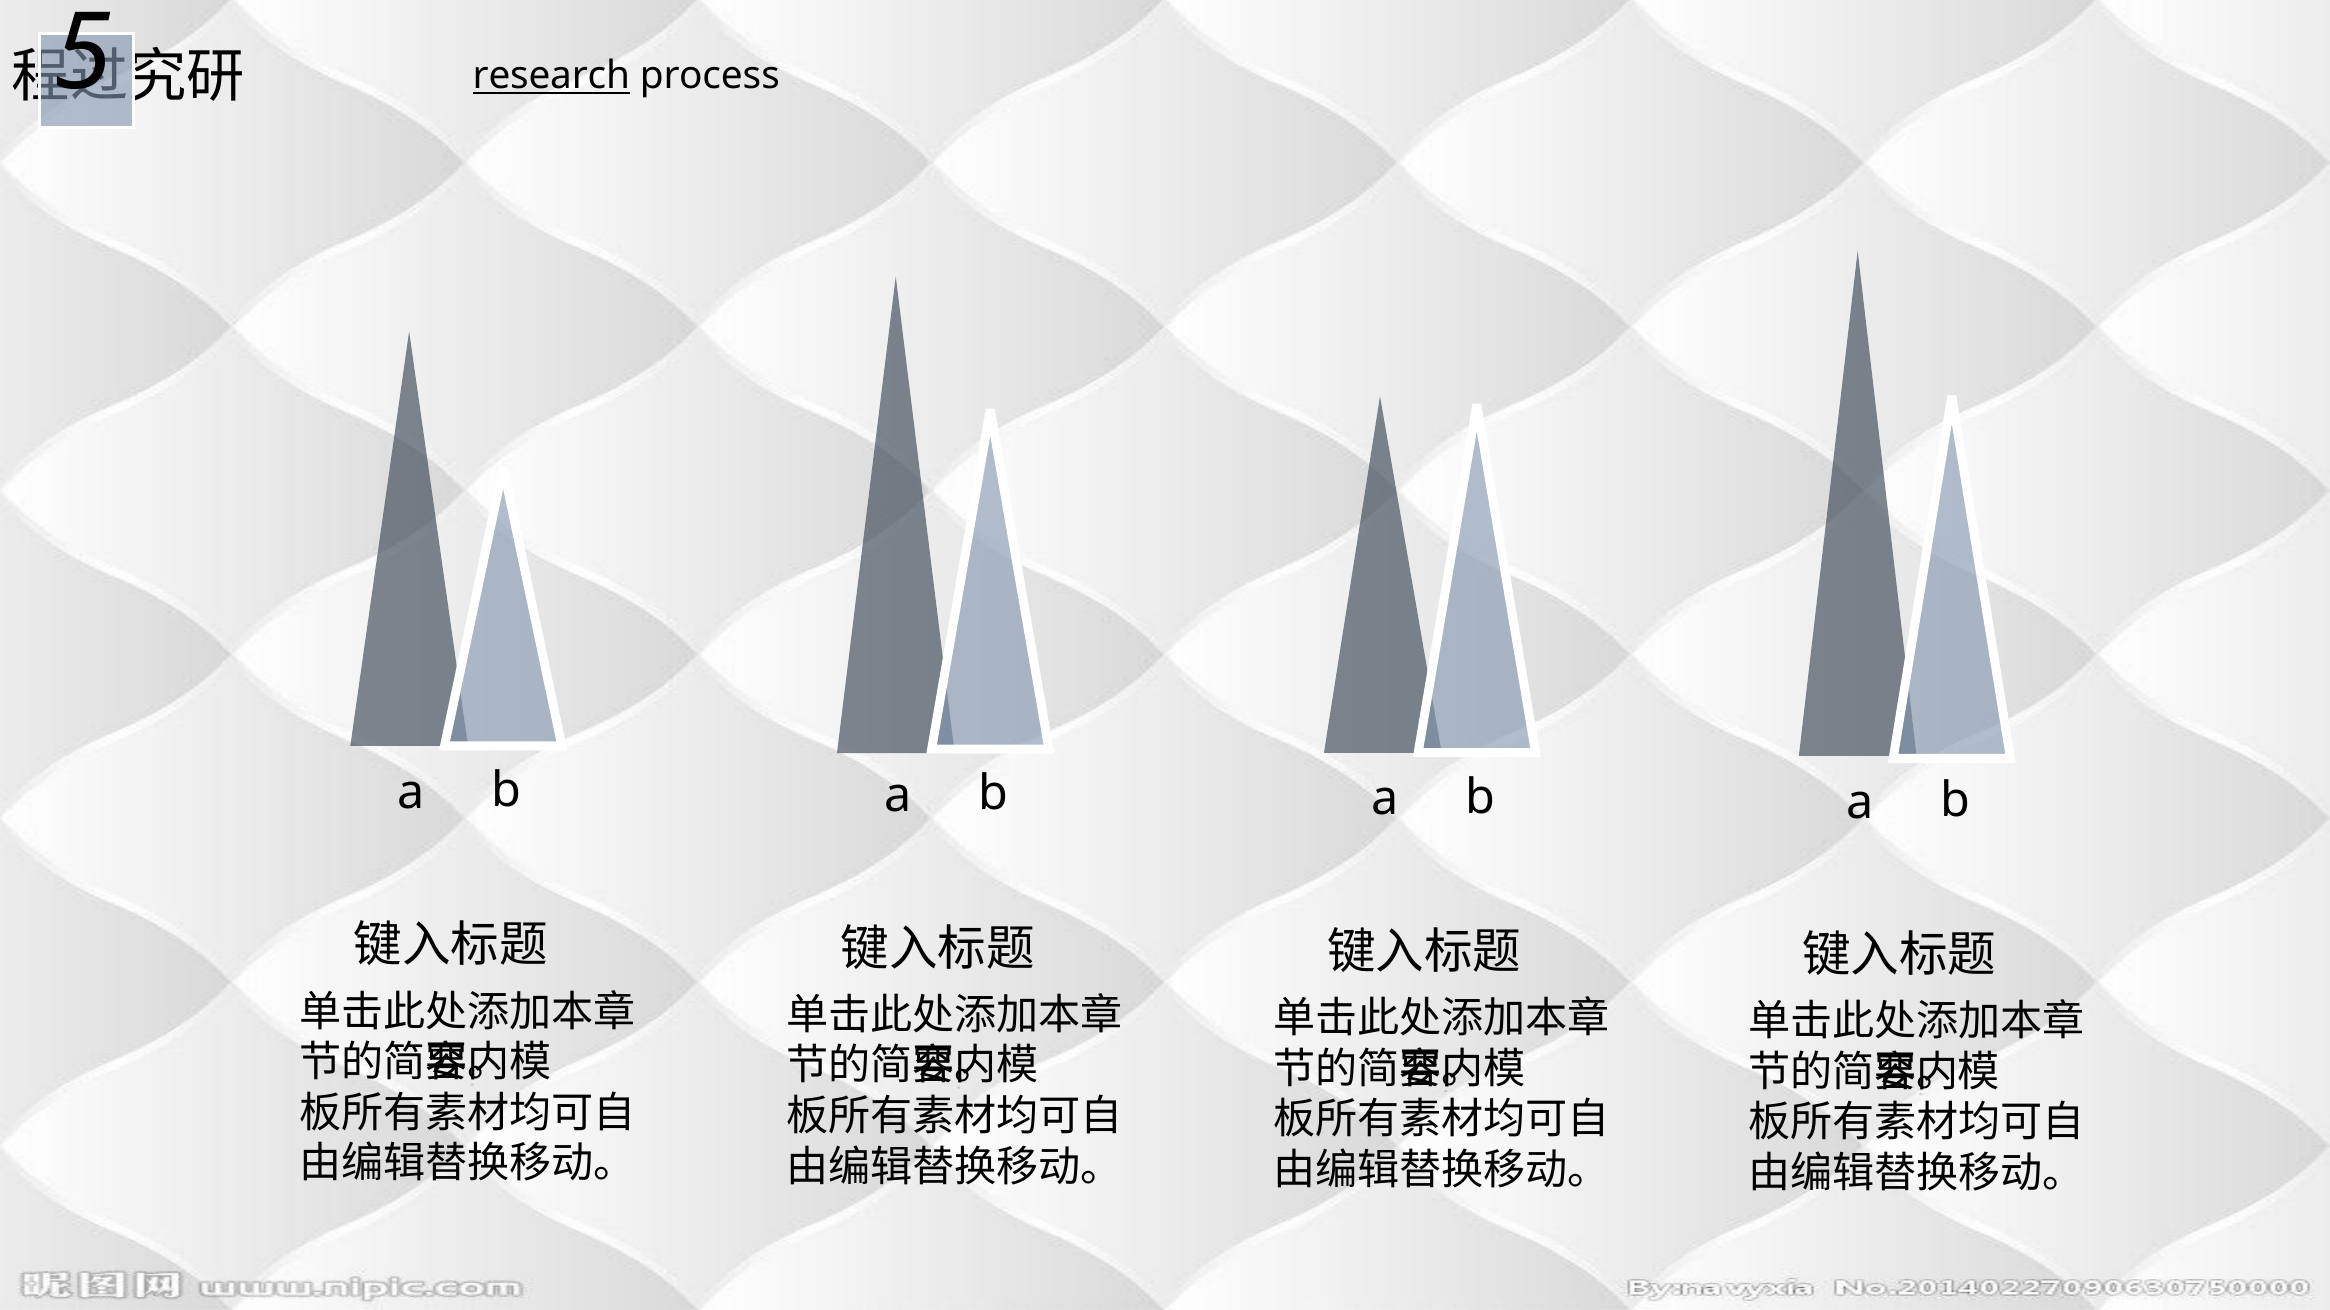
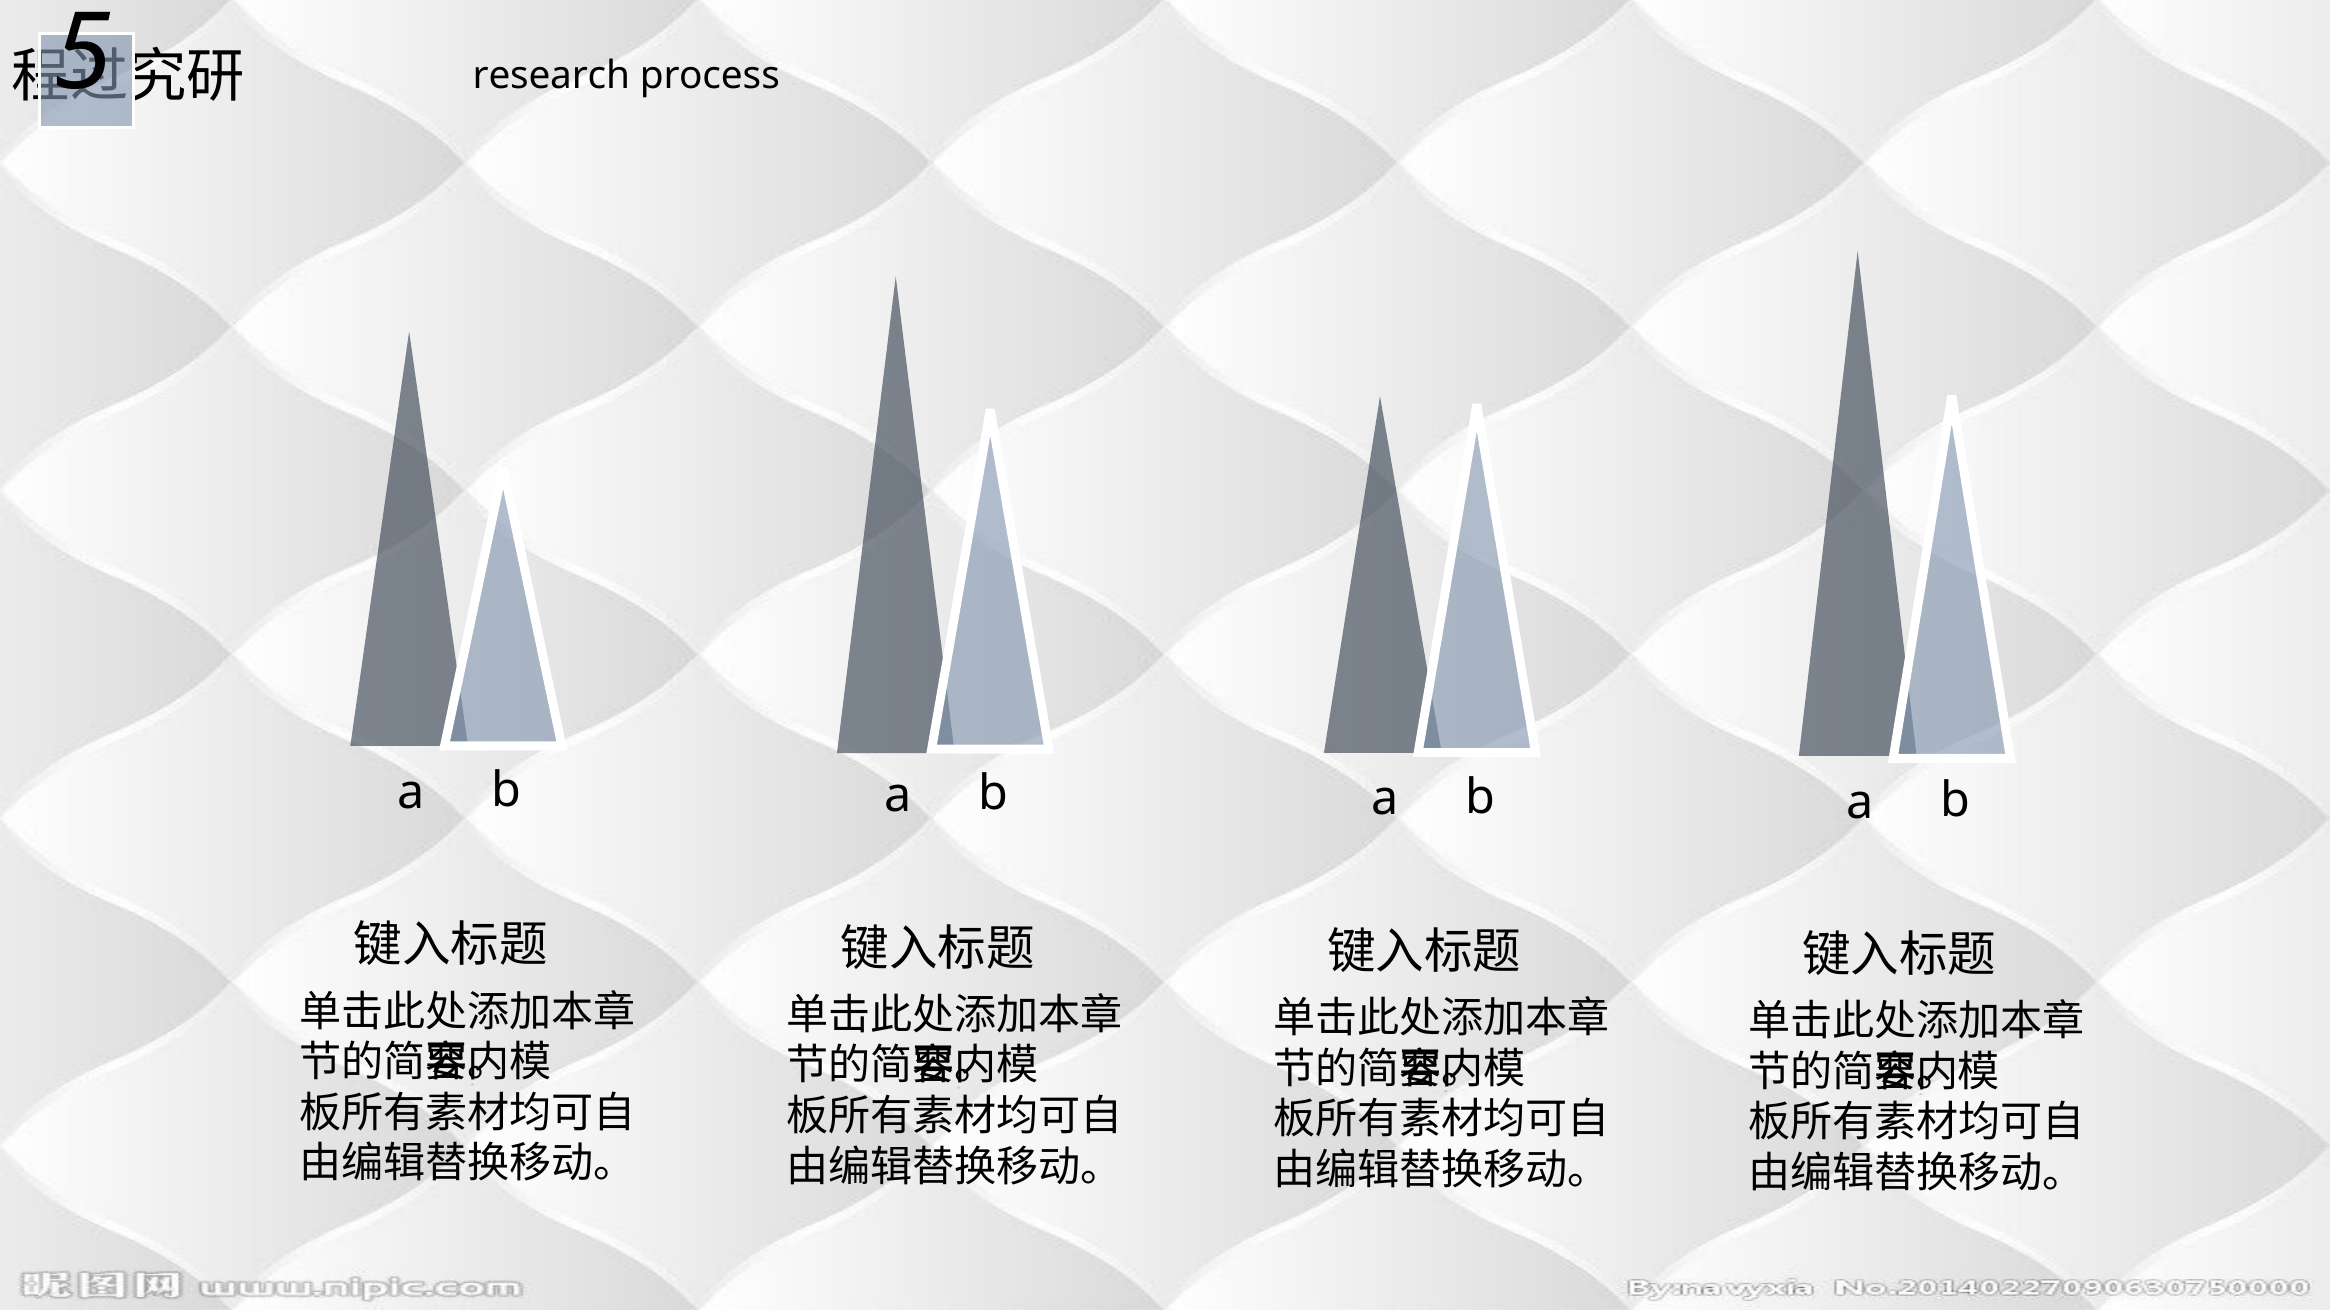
research underline: present -> none (551, 76)
